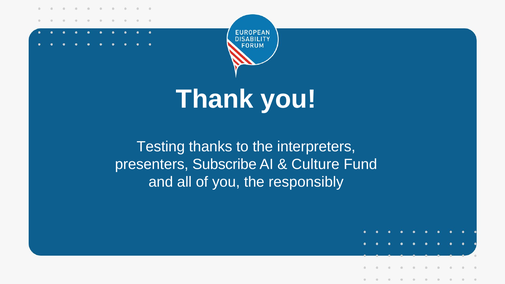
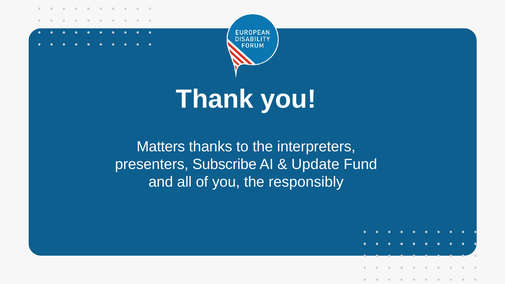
Testing: Testing -> Matters (161, 147)
Culture: Culture -> Update (315, 164)
